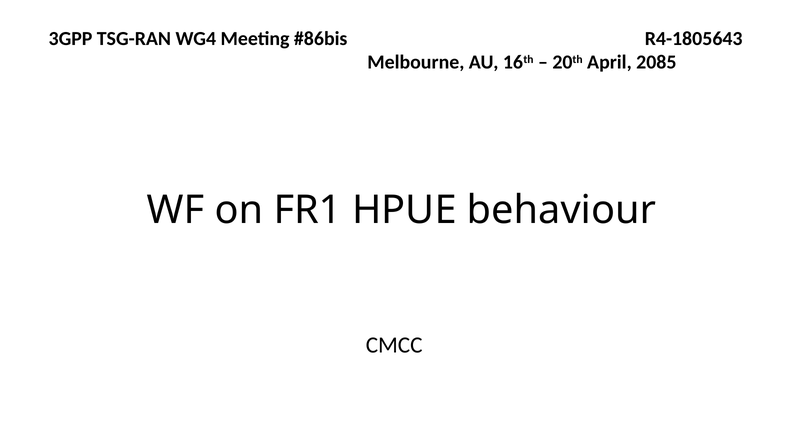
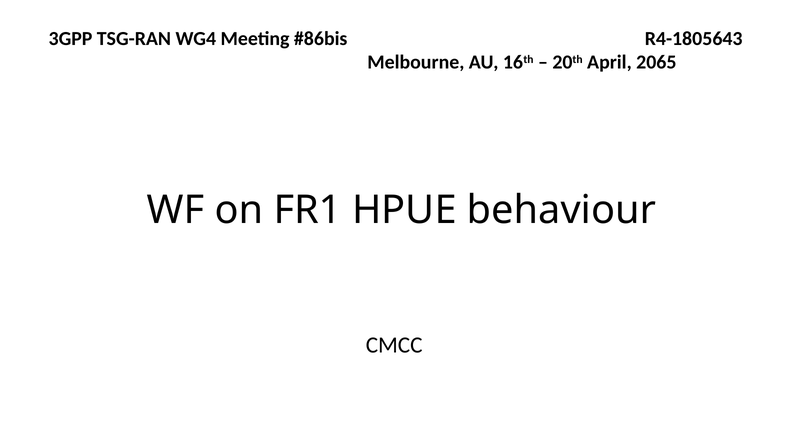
2085: 2085 -> 2065 (656, 62)
